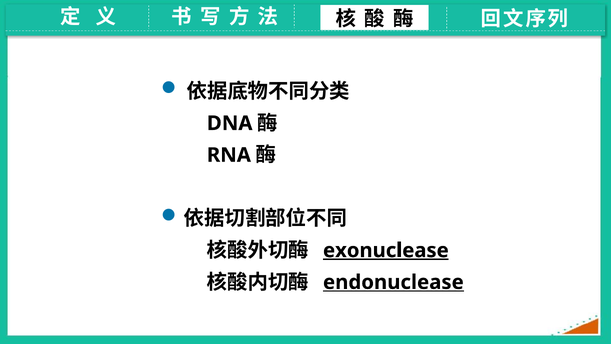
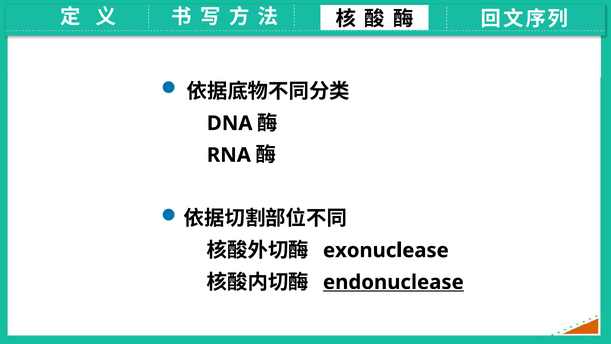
exonuclease underline: present -> none (386, 250)
